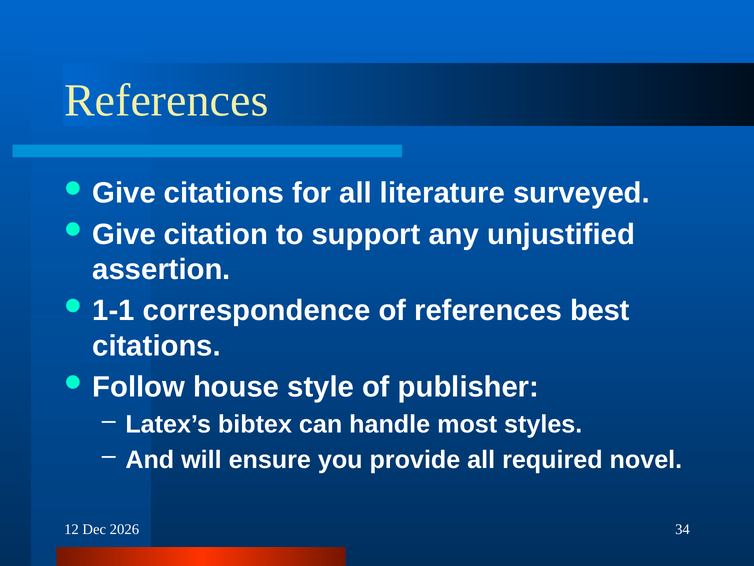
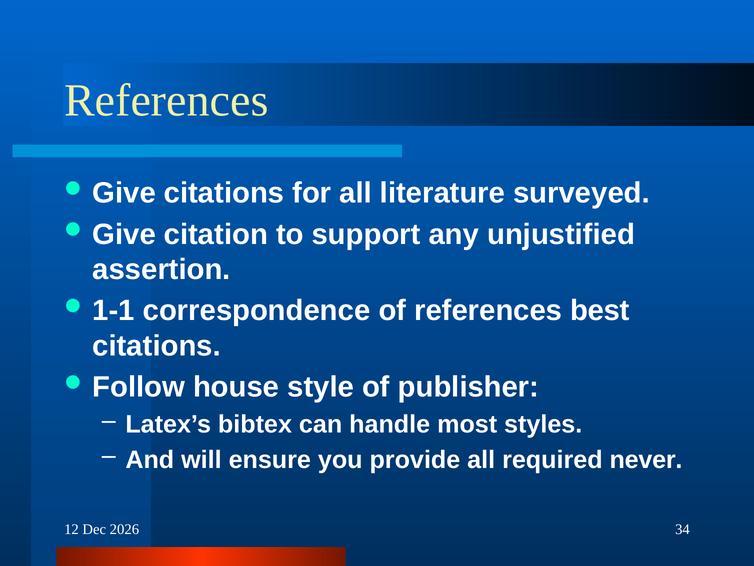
novel: novel -> never (646, 459)
